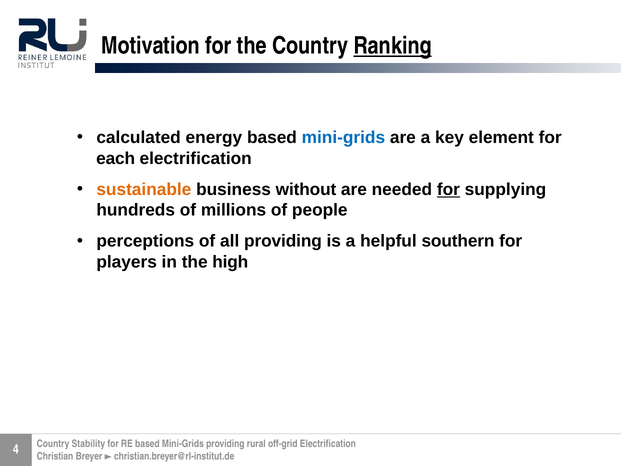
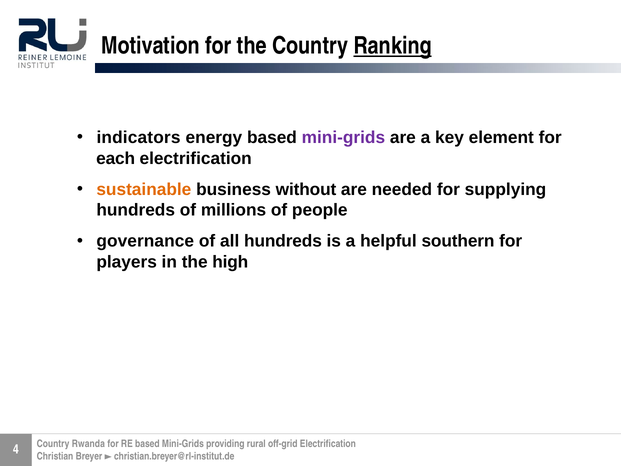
calculated: calculated -> indicators (138, 138)
mini-grids colour: blue -> purple (343, 138)
for underline: present -> none (448, 189)
perceptions: perceptions -> governance (145, 241)
all providing: providing -> hundreds (283, 241)
Stability: Stability -> Rwanda (88, 444)
